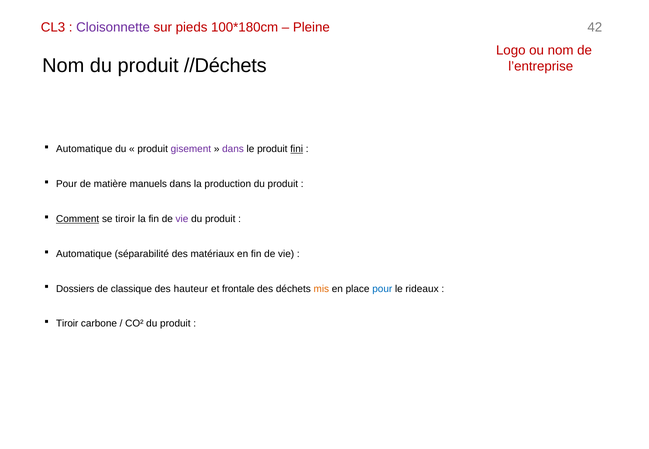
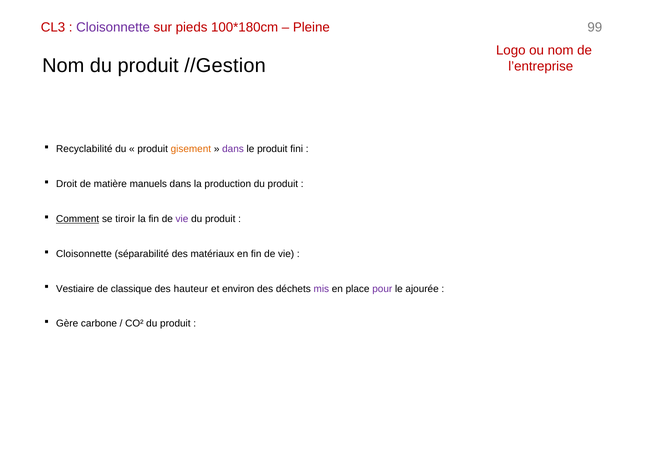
42: 42 -> 99 (595, 27)
//Déchets: //Déchets -> //Gestion (225, 66)
Automatique: Automatique -> Recyclabilité (84, 149)
gisement colour: purple -> orange (191, 149)
fini underline: present -> none (297, 149)
Pour: Pour -> Droit (67, 184)
Automatique: Automatique -> Cloisonnette (84, 254)
Dossiers: Dossiers -> Vestiaire (75, 289)
frontale: frontale -> environ (238, 289)
mis colour: orange -> purple (321, 289)
pour colour: blue -> purple (382, 289)
rideaux: rideaux -> ajourée (422, 289)
Tiroir: Tiroir -> Gère (67, 324)
